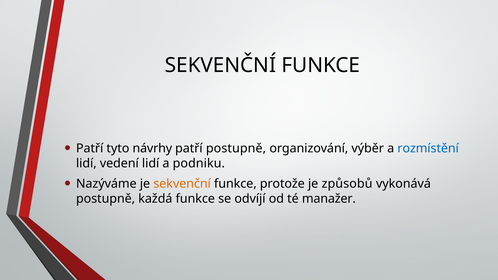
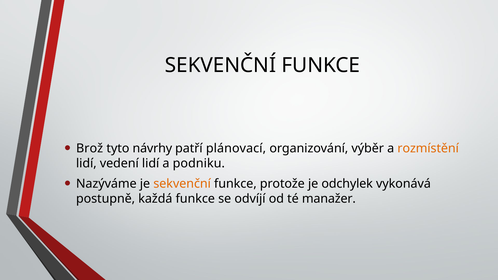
Patří: Patří -> Brož (90, 148)
patří postupně: postupně -> plánovací (236, 148)
rozmístění colour: blue -> orange (428, 148)
způsobů: způsobů -> odchylek (347, 184)
